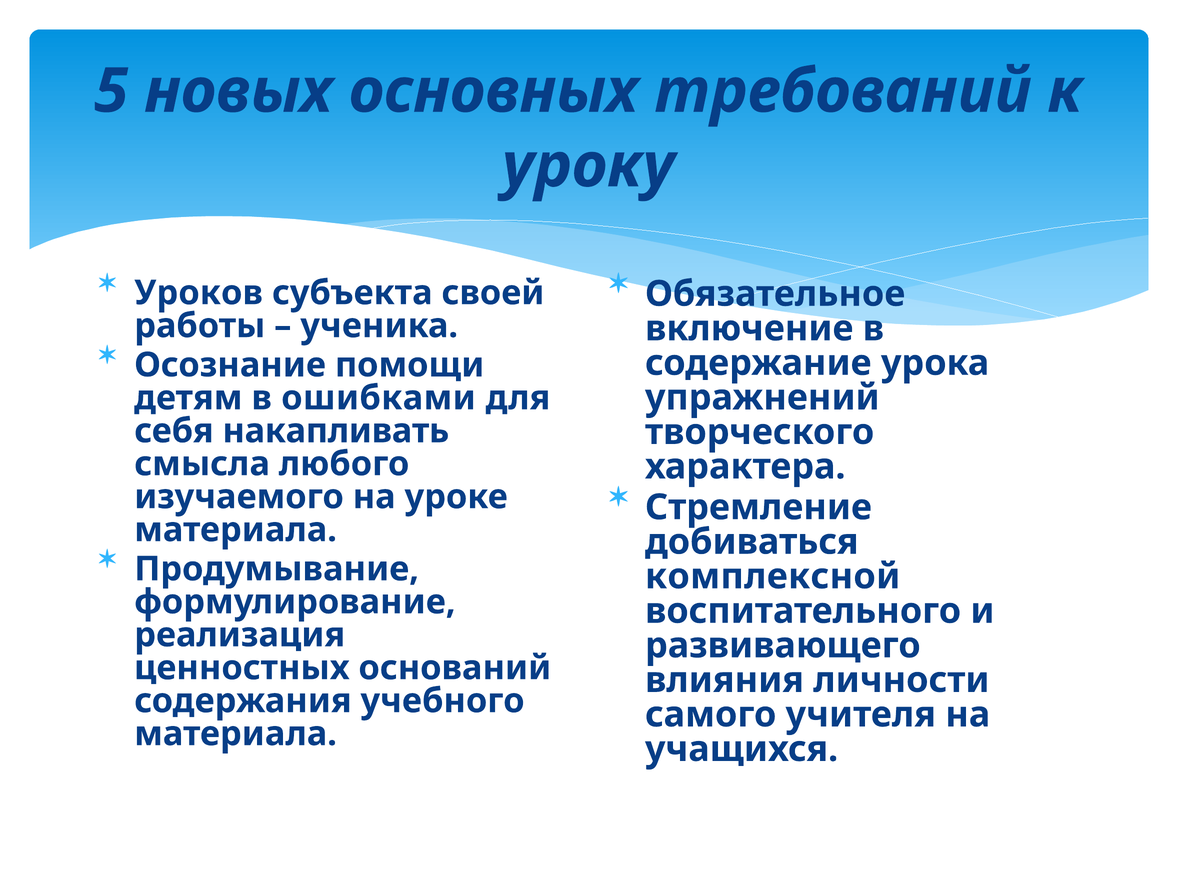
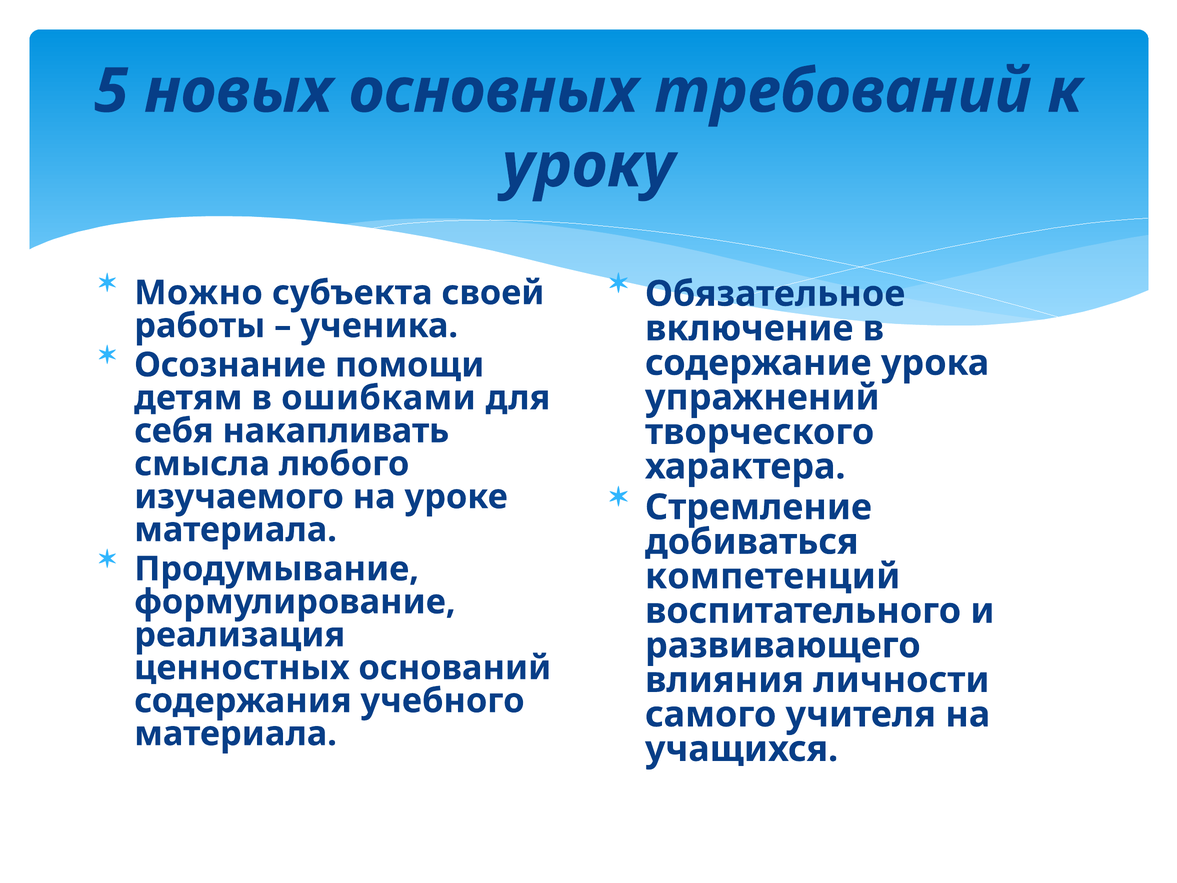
Уроков: Уроков -> Можно (198, 293)
комплексной: комплексной -> компетенций (773, 576)
